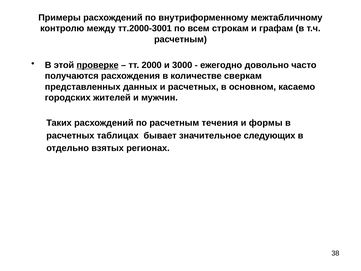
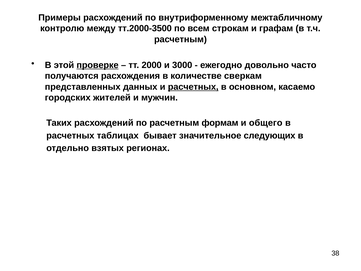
тт.2000-3001: тт.2000-3001 -> тт.2000-3500 (145, 28)
расчетных underline: none -> present (193, 87)
течения: течения -> формам (220, 123)
формы: формы -> общего (266, 123)
